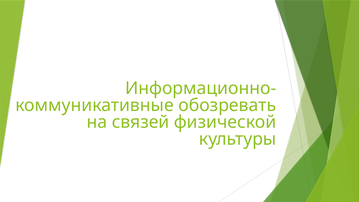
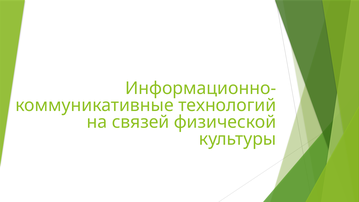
обозревать: обозревать -> технологий (227, 105)
